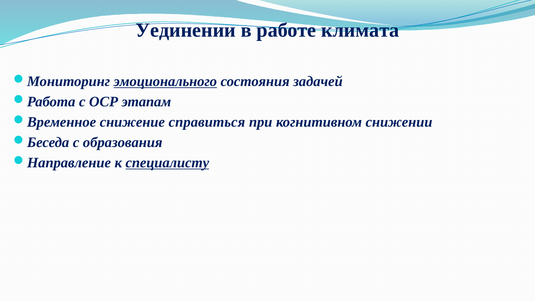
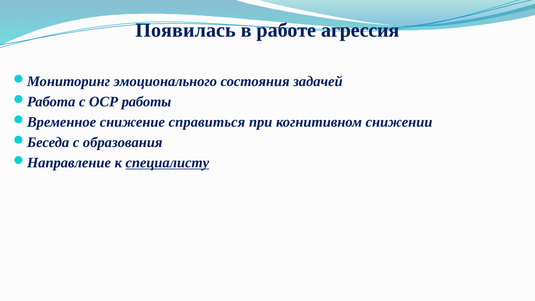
Уединении: Уединении -> Появилась (186, 30)
климата: климата -> агрессия (360, 30)
эмоционального underline: present -> none (165, 81)
этапам: этапам -> работы (146, 102)
